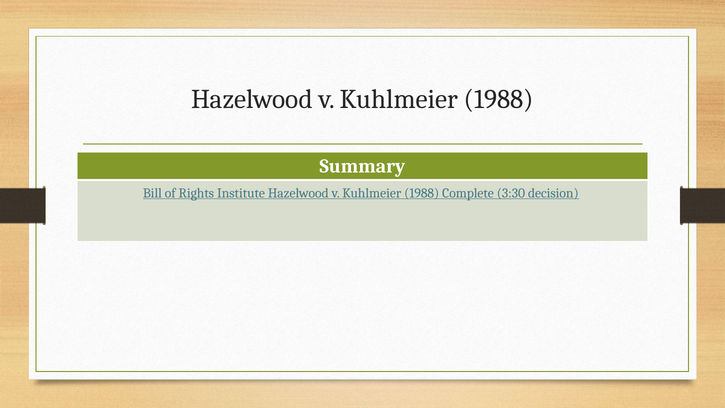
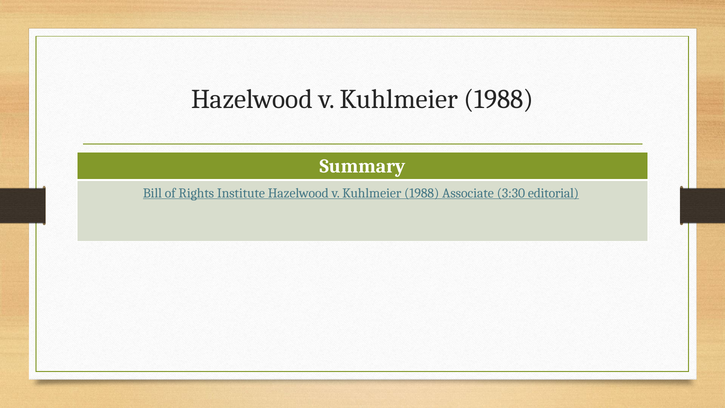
Complete: Complete -> Associate (468, 193)
decision: decision -> editorial (553, 193)
